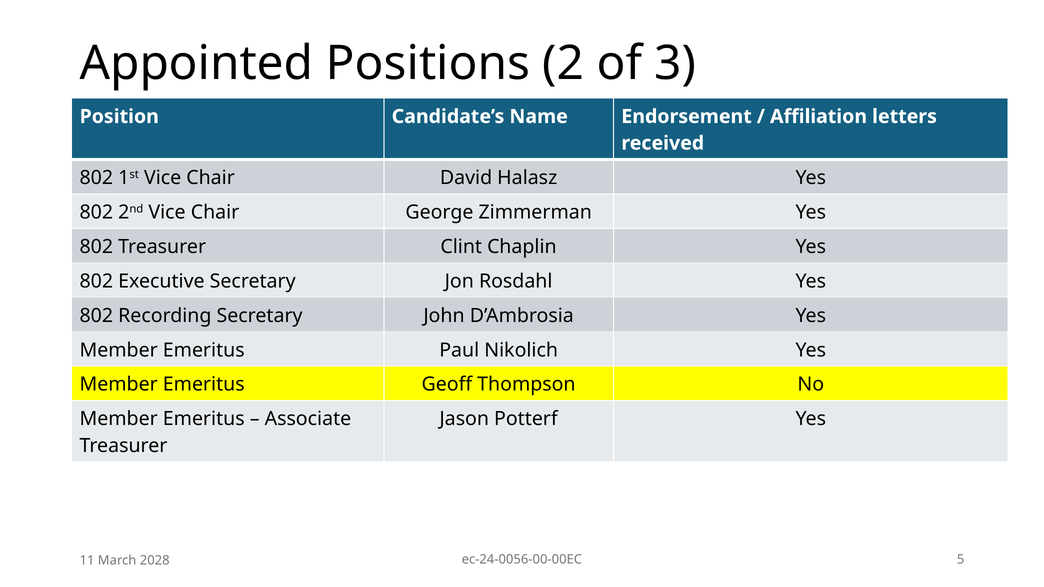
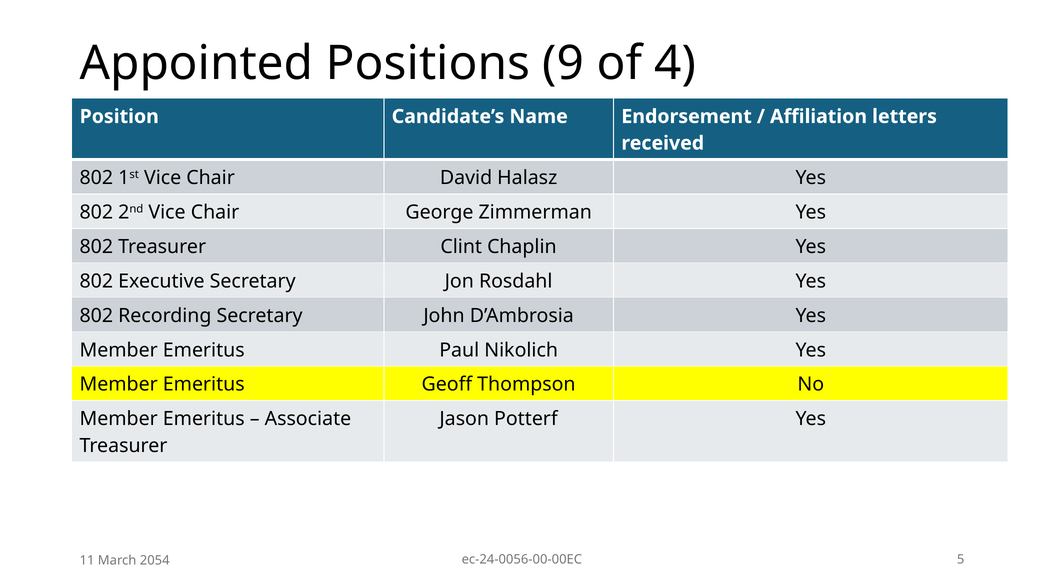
2: 2 -> 9 (563, 64)
3: 3 -> 4 (675, 64)
2028: 2028 -> 2054 (155, 561)
